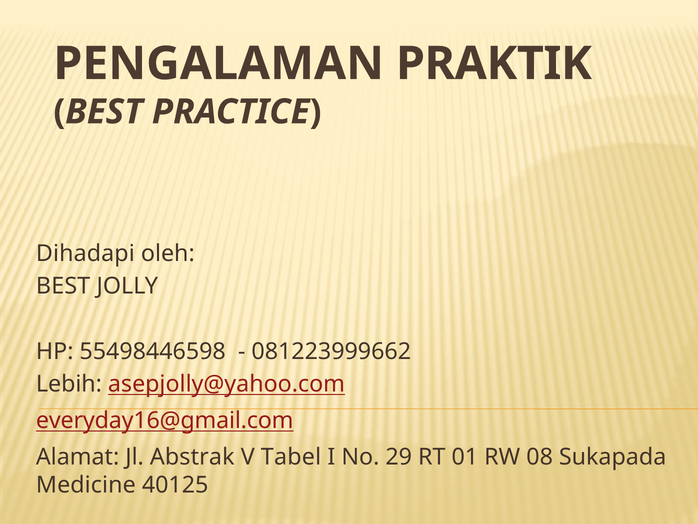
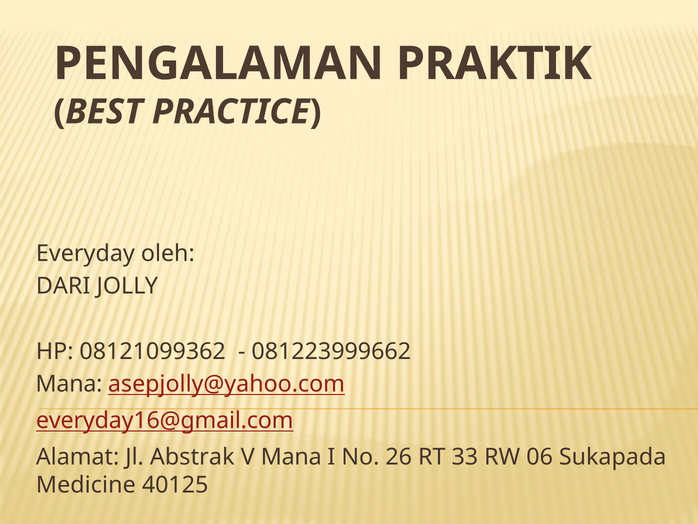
Dihadapi: Dihadapi -> Everyday (85, 253)
BEST: BEST -> DARI (63, 286)
55498446598: 55498446598 -> 08121099362 (153, 351)
Lebih: Lebih -> Mana (69, 384)
V Tabel: Tabel -> Mana (291, 457)
29: 29 -> 26 (399, 457)
01: 01 -> 33 (465, 457)
08: 08 -> 06 (540, 457)
